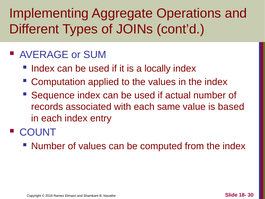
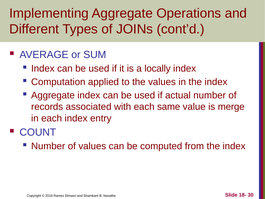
Sequence: Sequence -> Aggregate (53, 95)
based: based -> merge (231, 107)
